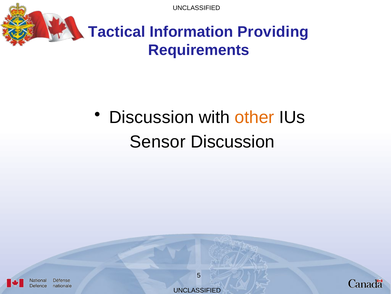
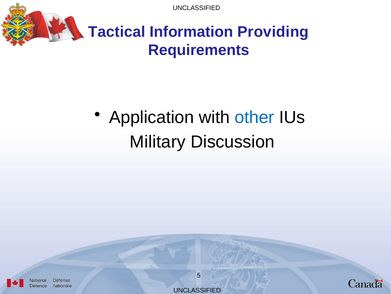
Discussion: Discussion -> Application (152, 117)
other colour: orange -> blue (254, 117)
Sensor: Sensor -> Military (158, 142)
